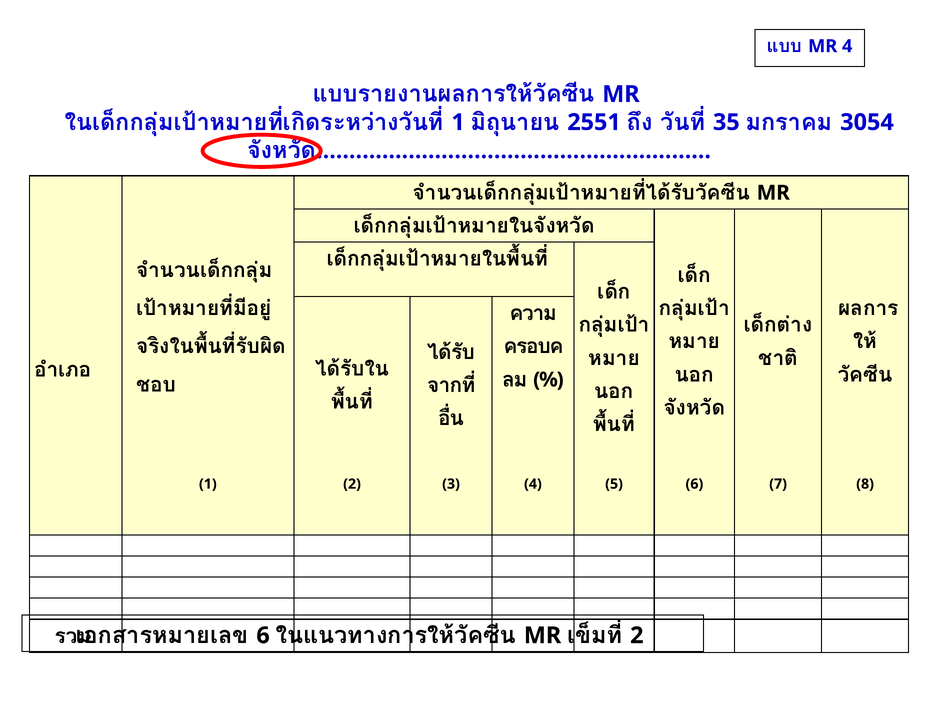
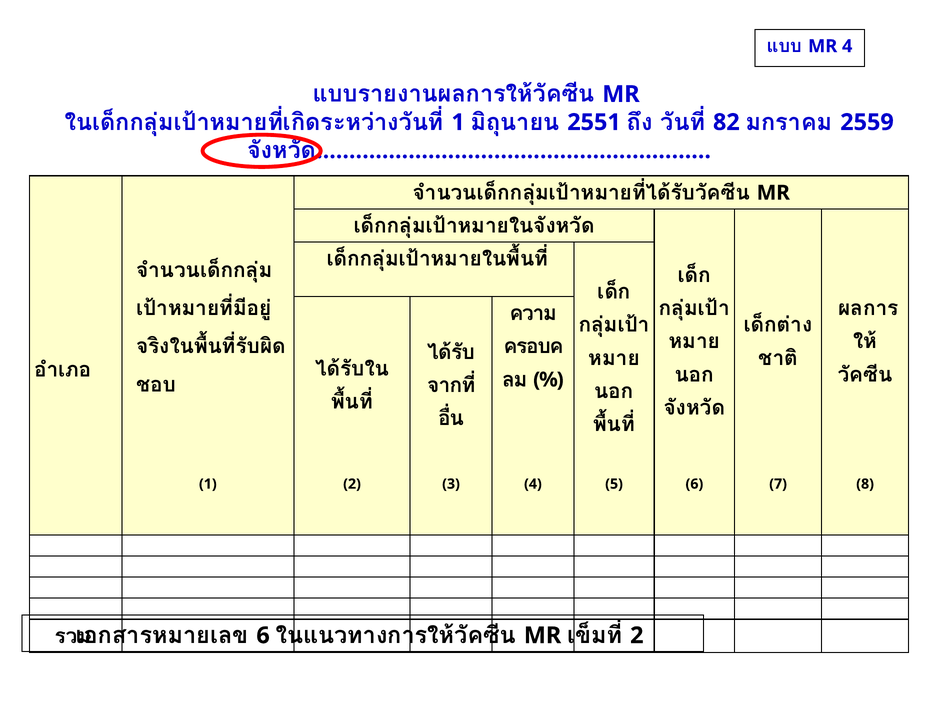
35: 35 -> 82 (726, 122)
3054: 3054 -> 2559 (867, 122)
